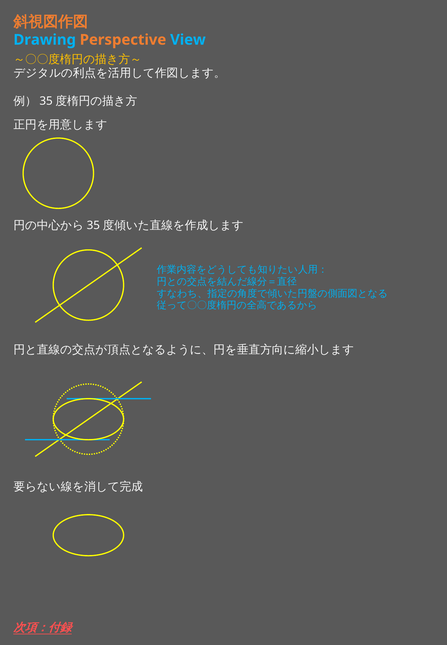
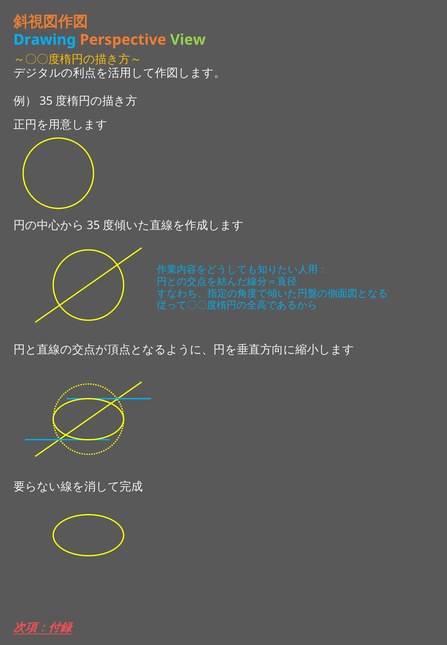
View colour: light blue -> light green (188, 40)
